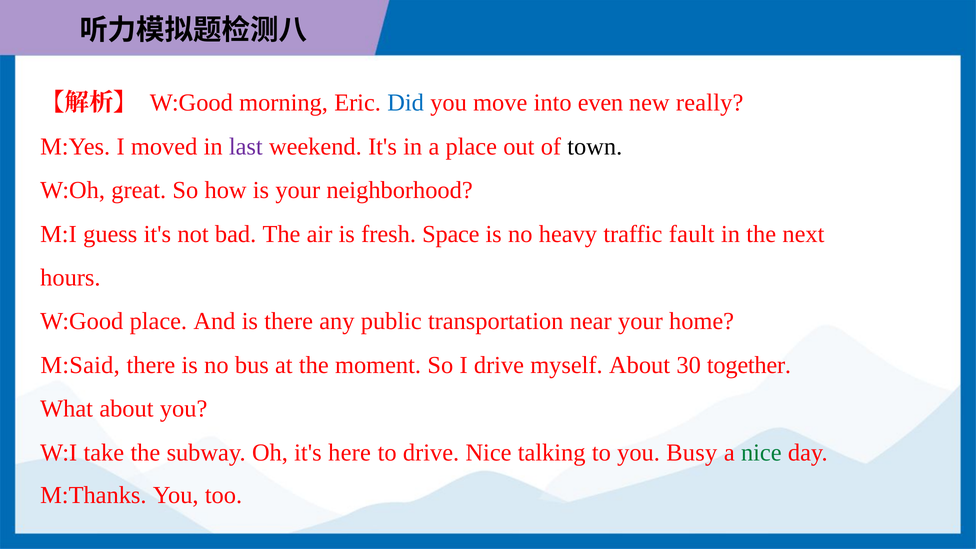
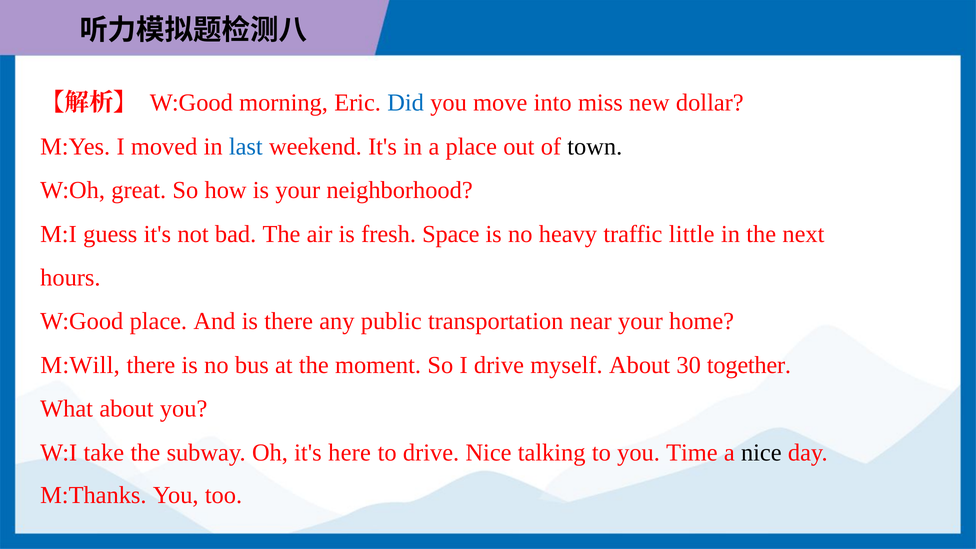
even: even -> miss (600, 103)
really: really -> dollar (710, 103)
last colour: purple -> blue (246, 147)
fault: fault -> little (692, 234)
M:Said: M:Said -> M:Will (80, 365)
Busy: Busy -> Time (692, 453)
nice colour: green -> black (761, 453)
